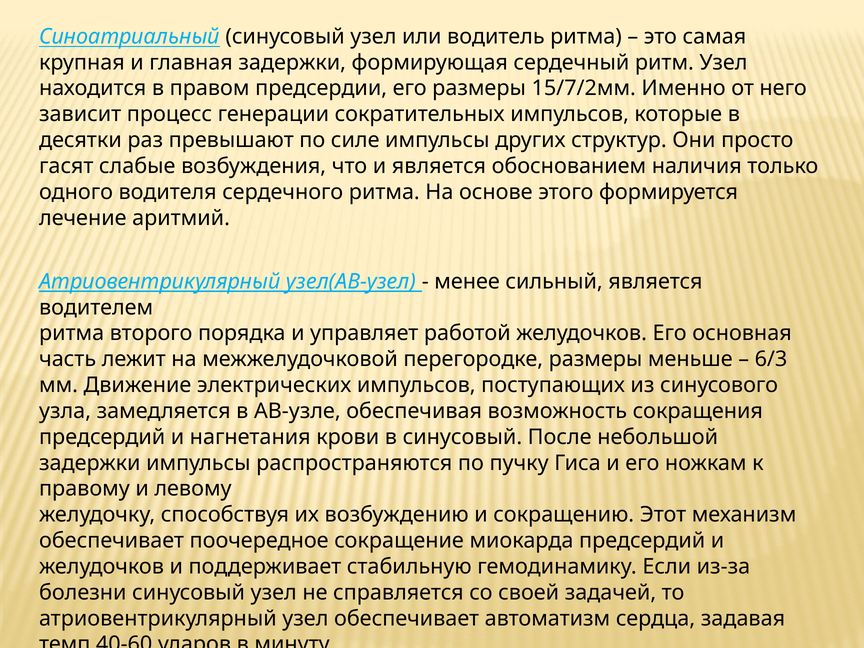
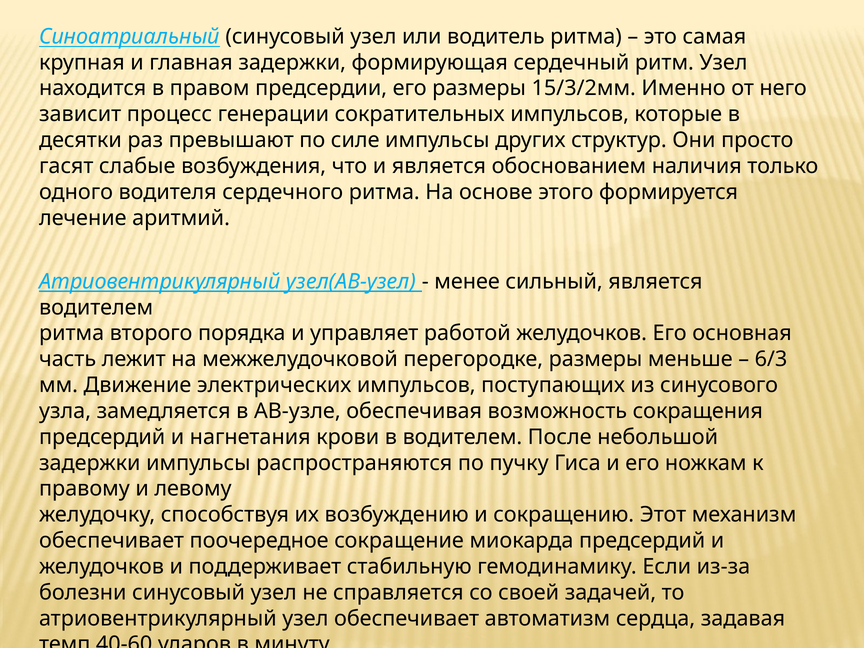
15/7/2мм: 15/7/2мм -> 15/3/2мм (584, 88)
в синусовый: синусовый -> водителем (462, 437)
